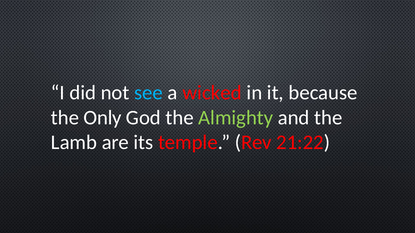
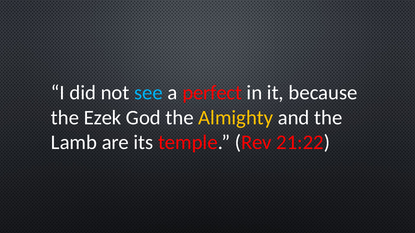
wicked: wicked -> perfect (212, 93)
Only: Only -> Ezek (103, 118)
Almighty colour: light green -> yellow (236, 118)
